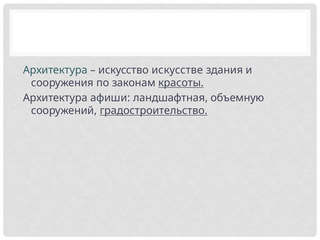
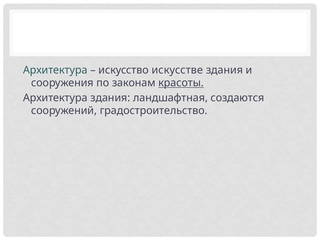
Архитектура афиши: афиши -> здания (110, 98)
объемную: объемную -> создаются (237, 98)
градостроительство underline: present -> none (154, 111)
